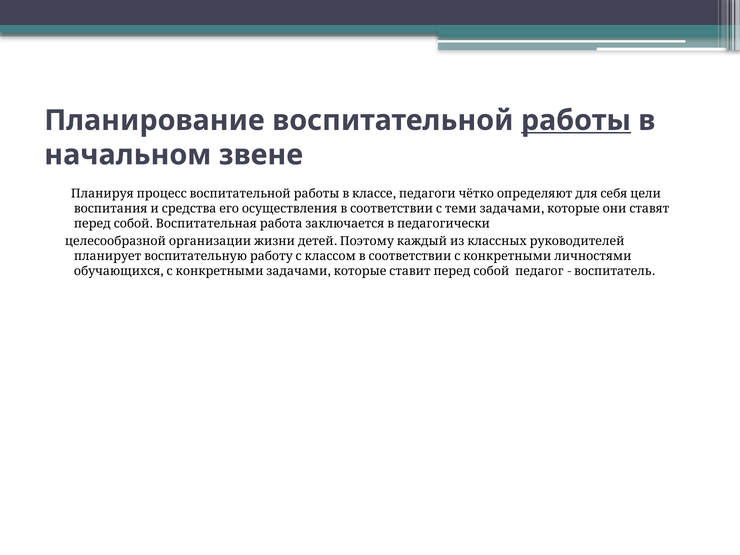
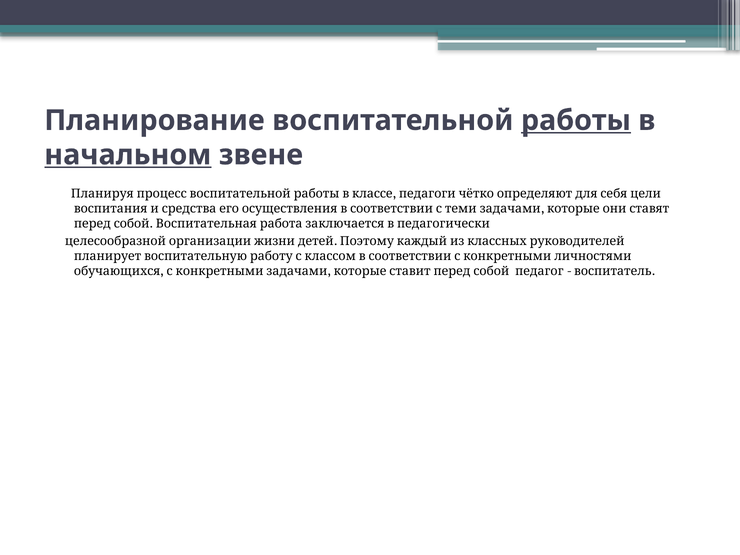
начальном underline: none -> present (128, 155)
